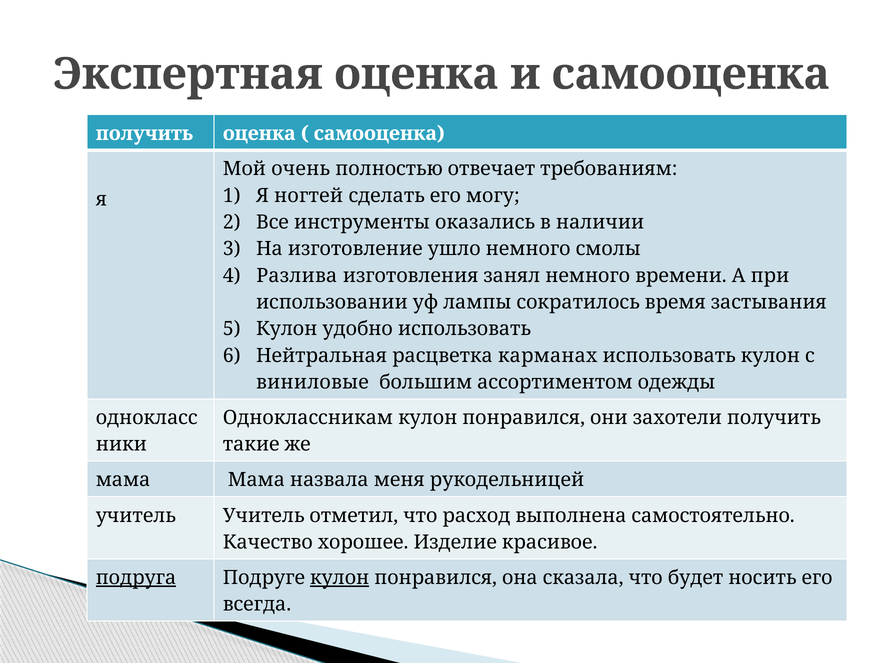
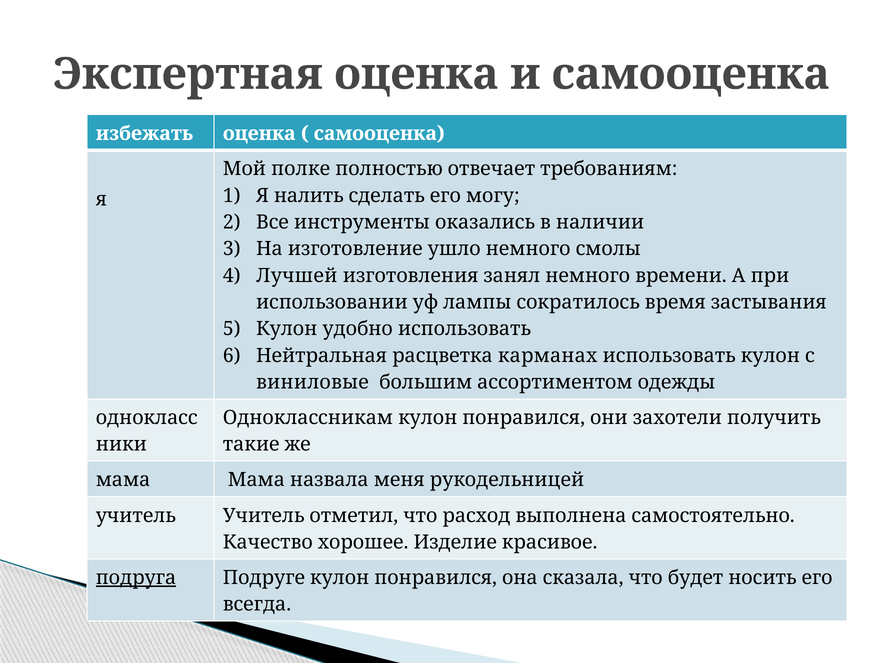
получить: получить -> избежать (144, 133)
очень: очень -> полке (301, 169)
ногтей: ногтей -> налить (309, 196)
Разлива: Разлива -> Лучшей (297, 276)
кулон underline: present -> none (340, 578)
